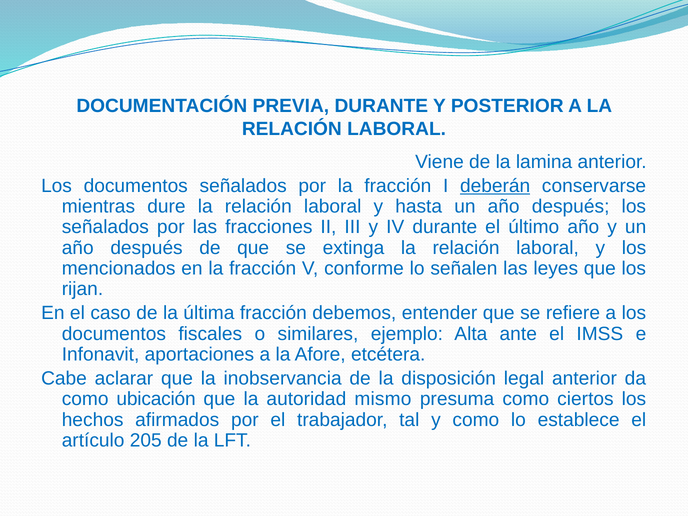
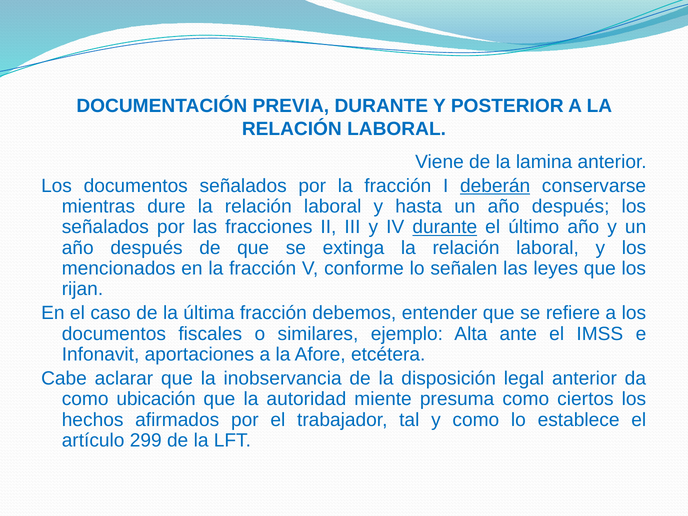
durante underline: none -> present (445, 227)
mismo: mismo -> miente (383, 399)
205: 205 -> 299 (146, 440)
